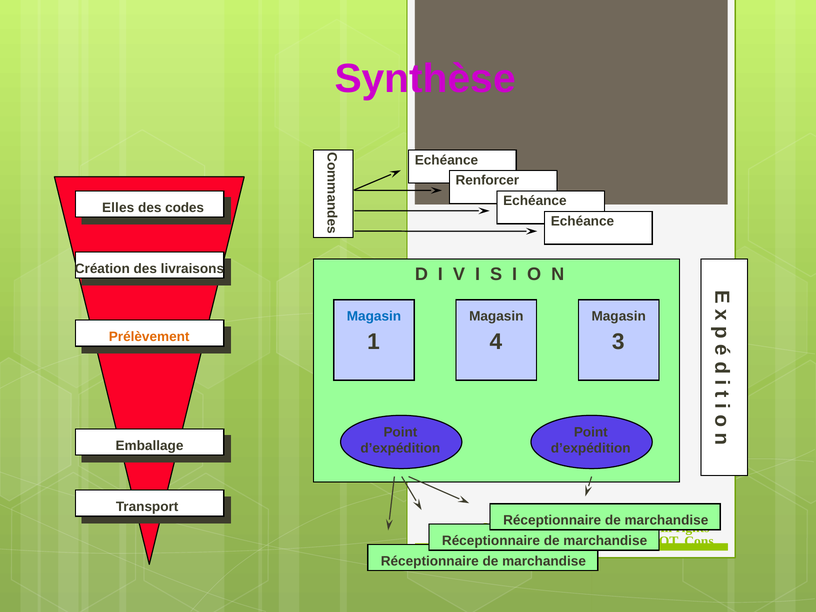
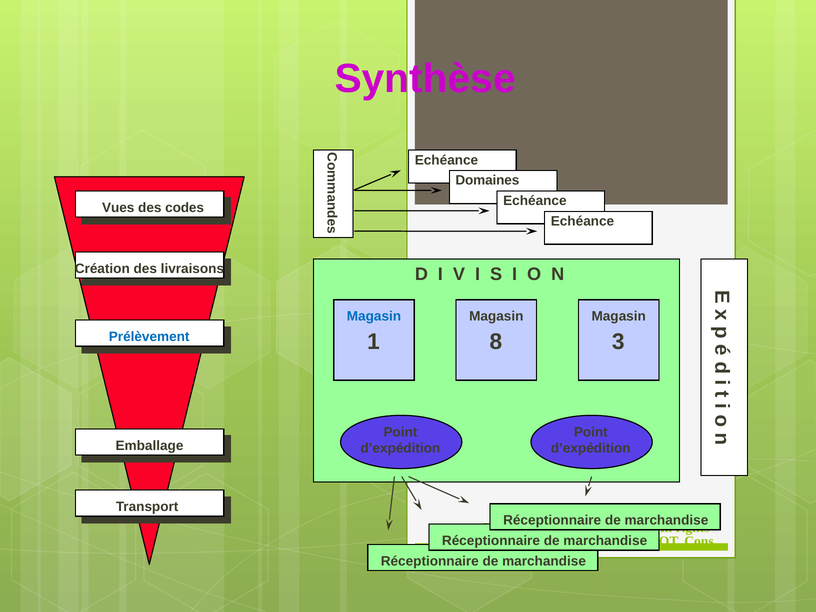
Renforcer: Renforcer -> Domaines (487, 180)
Elles: Elles -> Vues (118, 208)
Prélèvement colour: orange -> blue (149, 337)
4: 4 -> 8 (496, 342)
